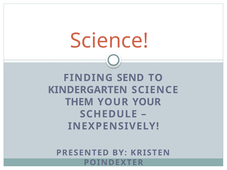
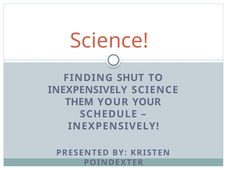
SEND: SEND -> SHUT (130, 78)
KINDERGARTEN: KINDERGARTEN -> INEXPENSIVELY (88, 90)
